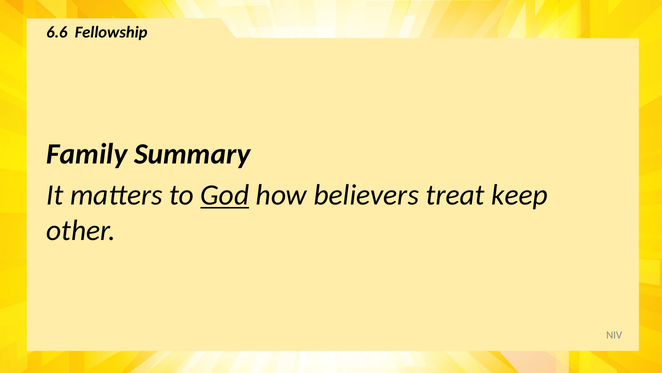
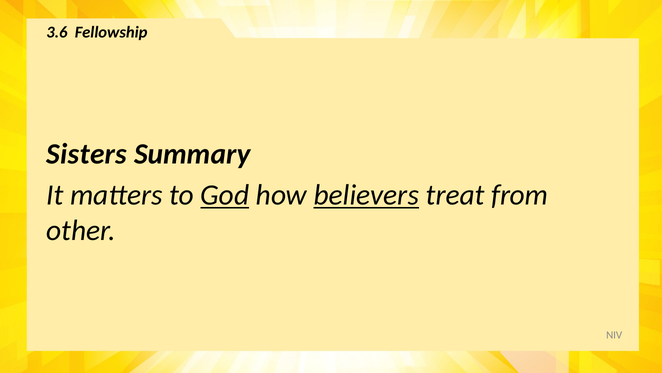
6.6: 6.6 -> 3.6 (57, 32)
Family: Family -> Sisters (87, 154)
believers underline: none -> present (366, 195)
keep: keep -> from (520, 195)
